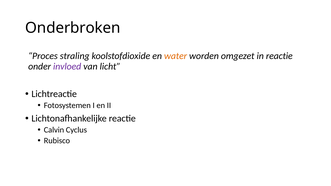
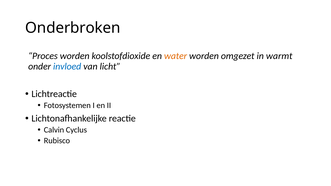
Proces straling: straling -> worden (75, 56)
in reactie: reactie -> warmt (279, 56)
invloed colour: purple -> blue (67, 66)
